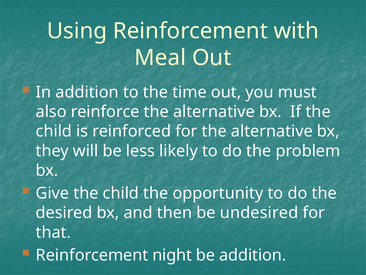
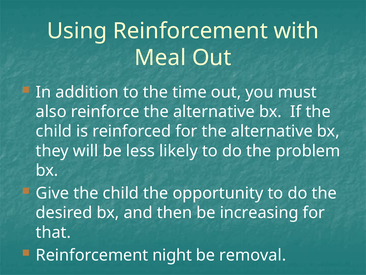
undesired: undesired -> increasing (259, 212)
be addition: addition -> removal (253, 255)
